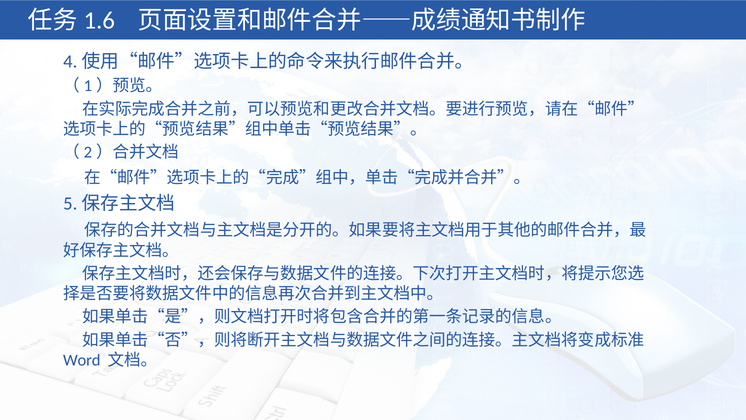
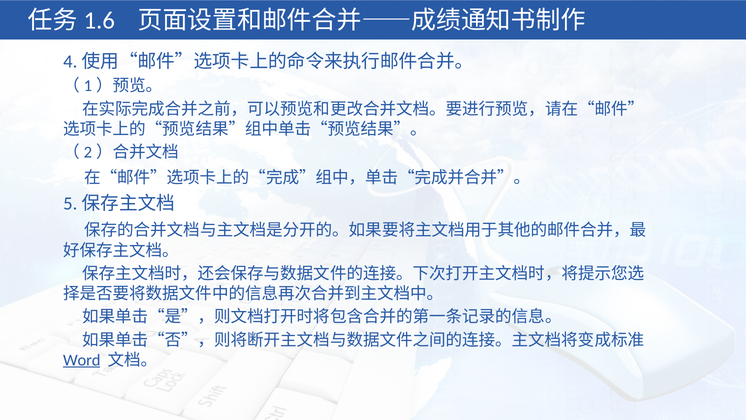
Word underline: none -> present (82, 360)
